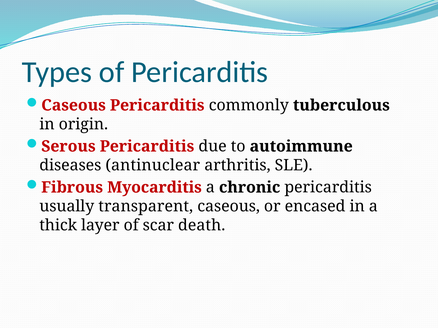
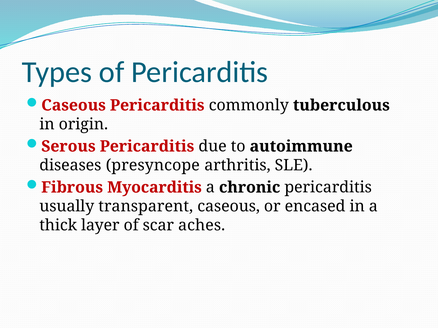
antinuclear: antinuclear -> presyncope (153, 166)
death: death -> aches (202, 226)
